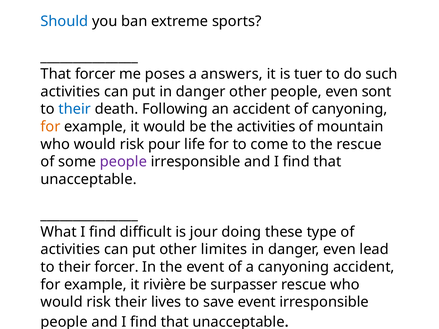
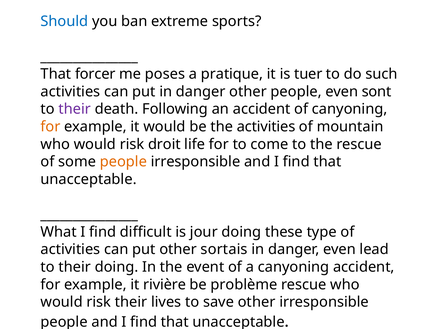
answers: answers -> pratique (232, 74)
their colour: blue -> purple (75, 109)
pour: pour -> droit (164, 144)
people colour: purple -> orange (123, 162)
limites: limites -> sortais (224, 250)
their forcer: forcer -> doing (117, 267)
surpasser: surpasser -> problème (244, 285)
save event: event -> other (257, 302)
